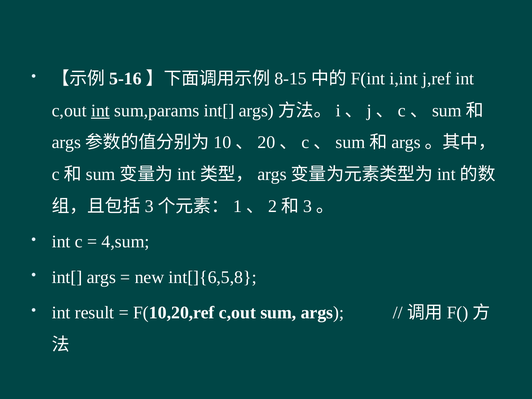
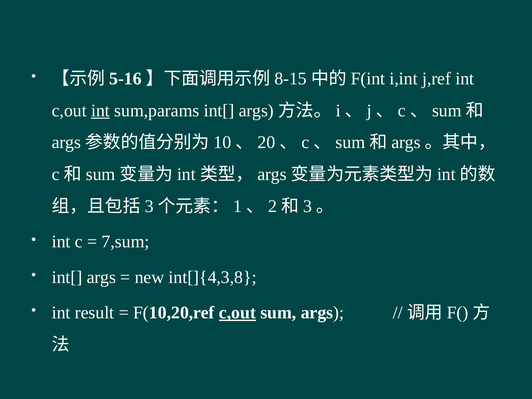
4,sum: 4,sum -> 7,sum (125, 242)
int[]{6,5,8: int[]{6,5,8 -> int[]{4,3,8 (213, 277)
c,out underline: none -> present (237, 313)
